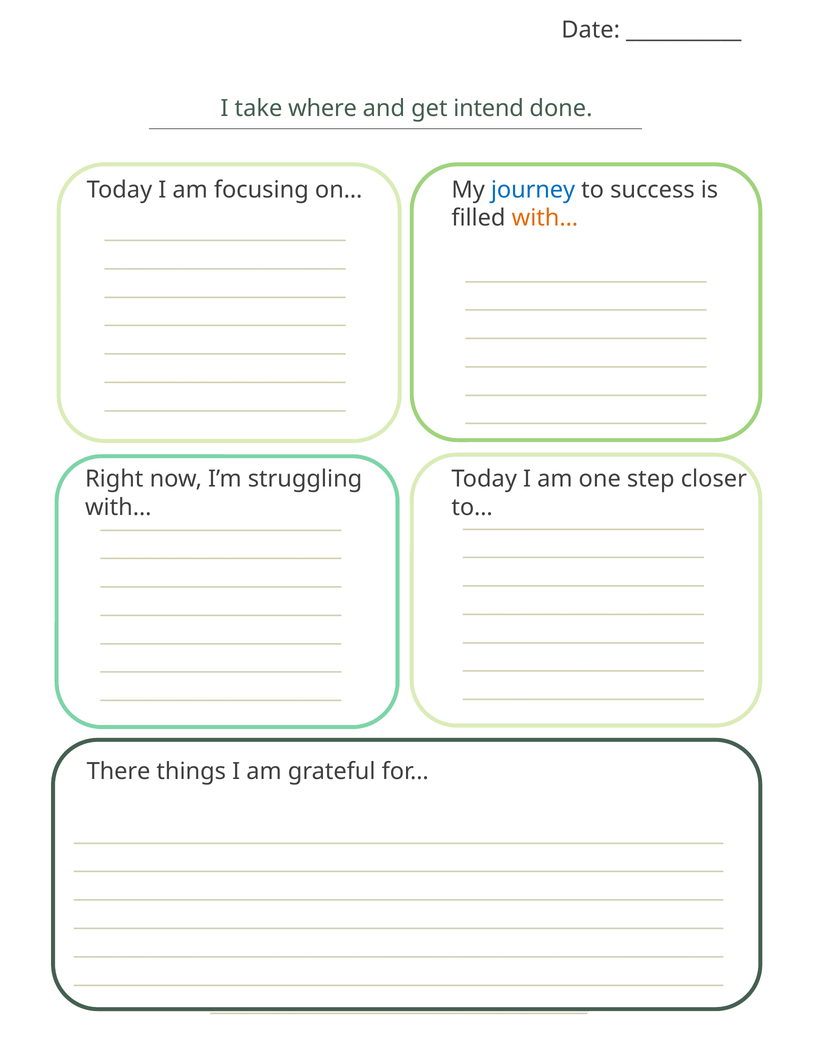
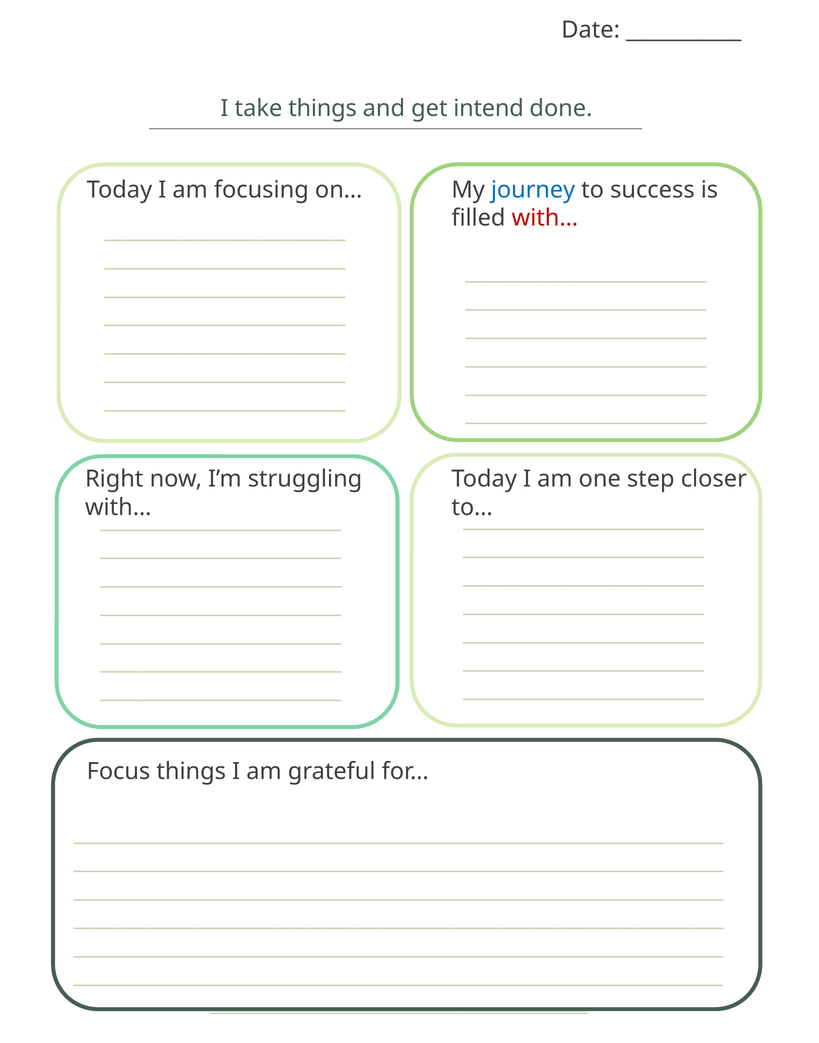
take where: where -> things (323, 108)
with… colour: orange -> red (545, 218)
There: There -> Focus (118, 771)
